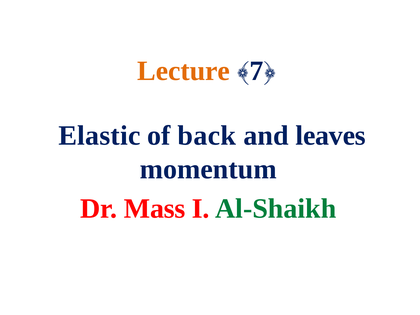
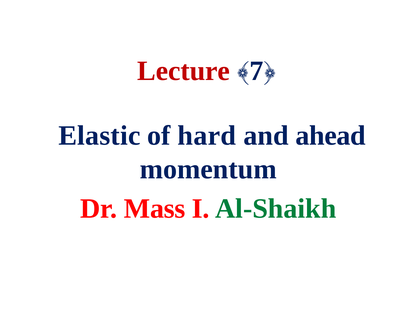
Lecture colour: orange -> red (184, 71)
back: back -> hard (207, 136)
leaves: leaves -> ahead (331, 136)
